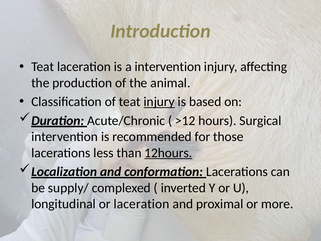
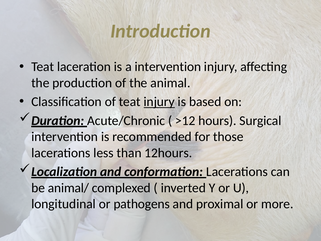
12hours underline: present -> none (168, 153)
supply/: supply/ -> animal/ (68, 188)
or laceration: laceration -> pathogens (142, 204)
